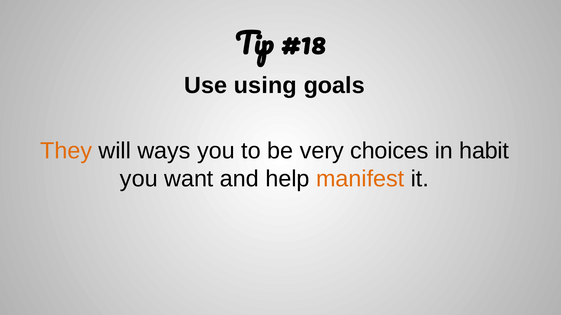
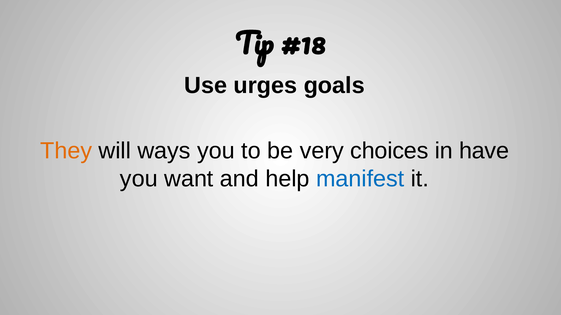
using: using -> urges (265, 86)
habit: habit -> have (484, 151)
manifest colour: orange -> blue (360, 179)
